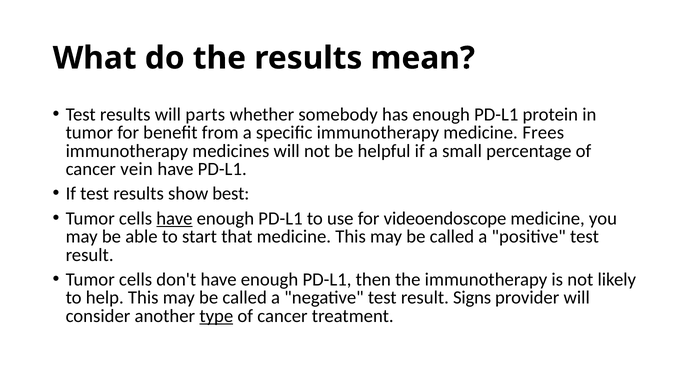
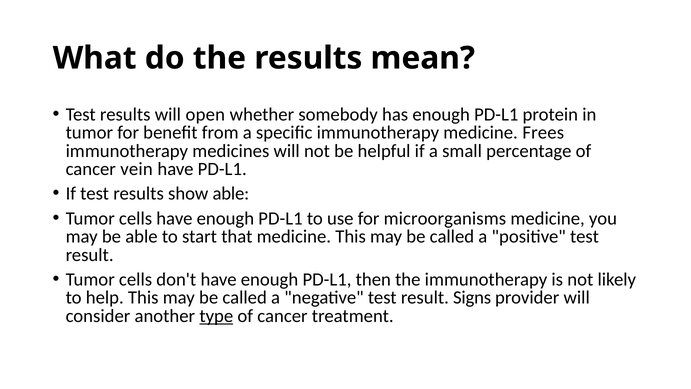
parts: parts -> open (205, 114)
show best: best -> able (231, 194)
have underline: present -> none (174, 218)
videoendoscope: videoendoscope -> microorganisms (445, 218)
